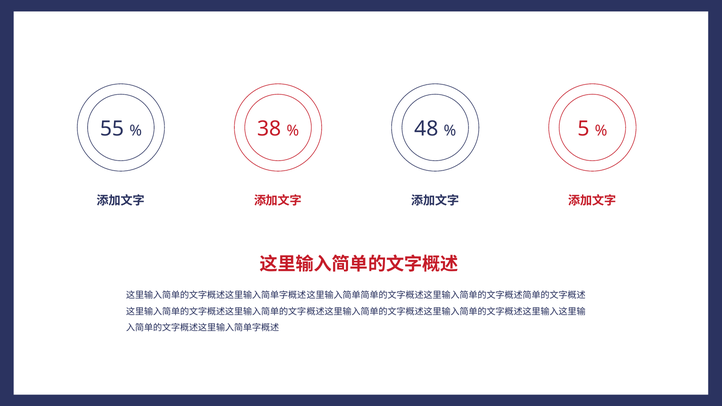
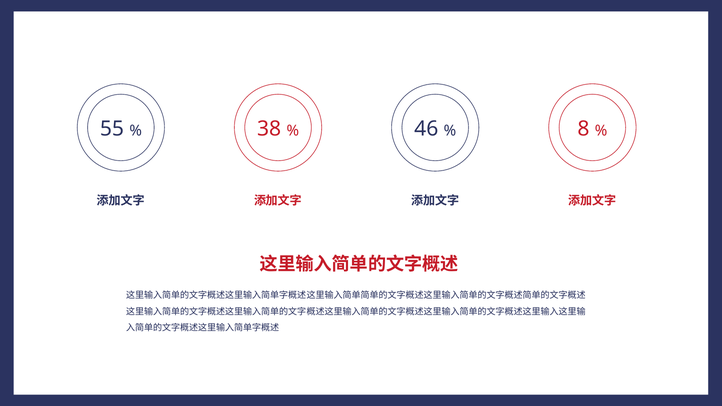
48: 48 -> 46 (426, 129)
5: 5 -> 8 (583, 129)
